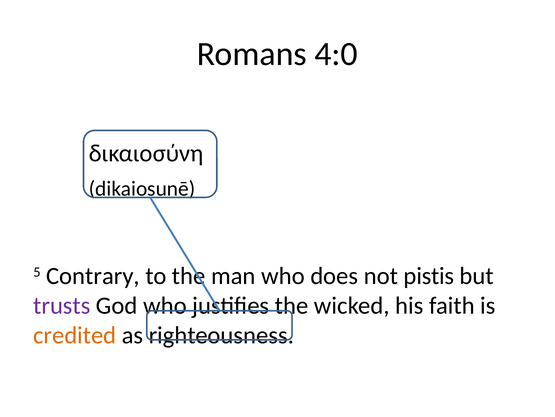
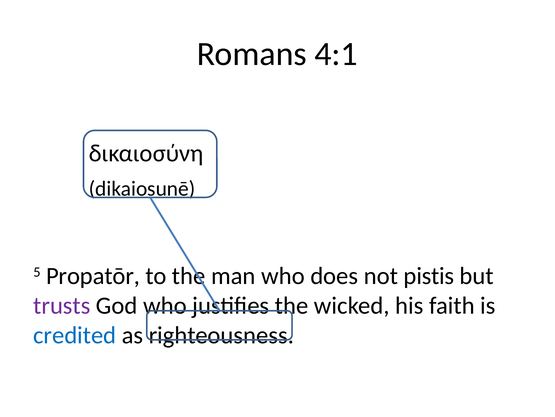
4:0: 4:0 -> 4:1 (336, 54)
Contrary: Contrary -> Propatōr (93, 276)
credited colour: orange -> blue (75, 335)
